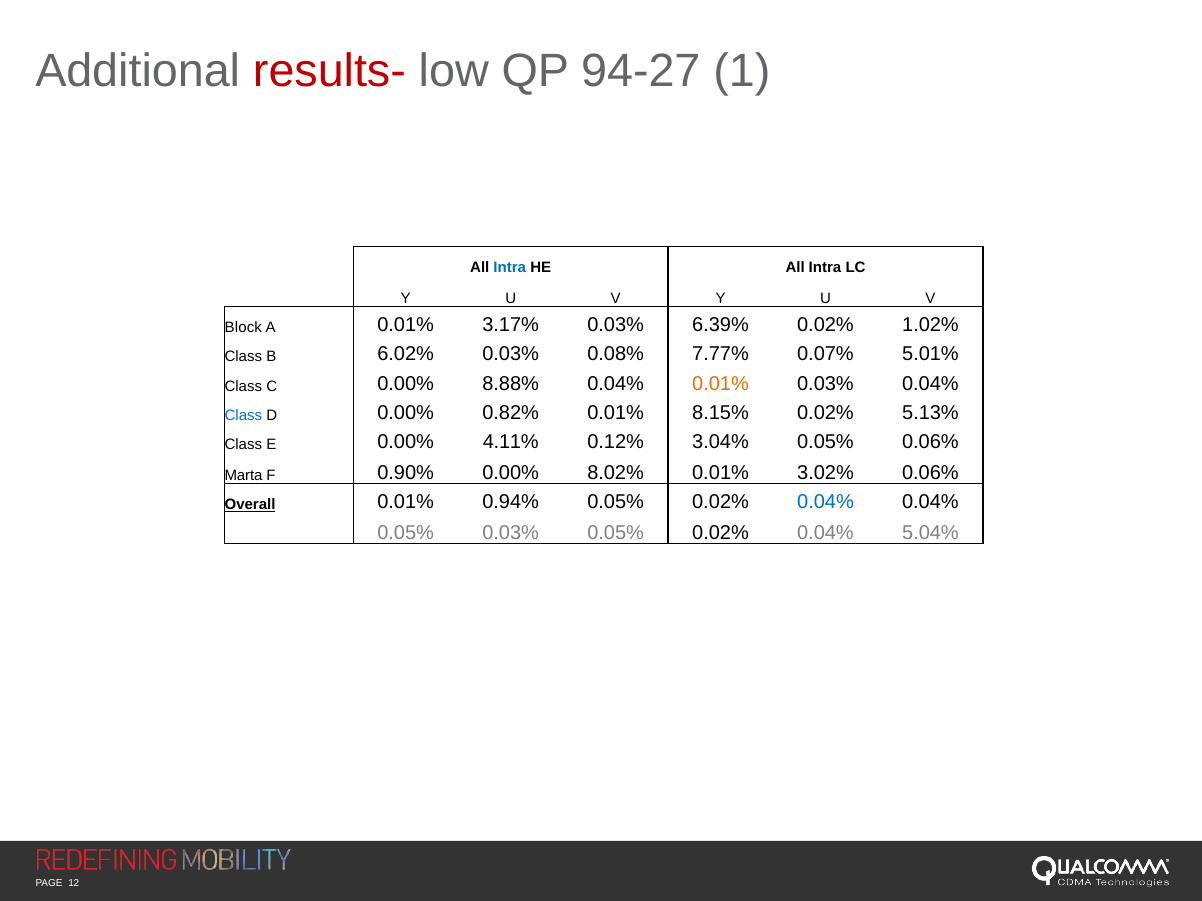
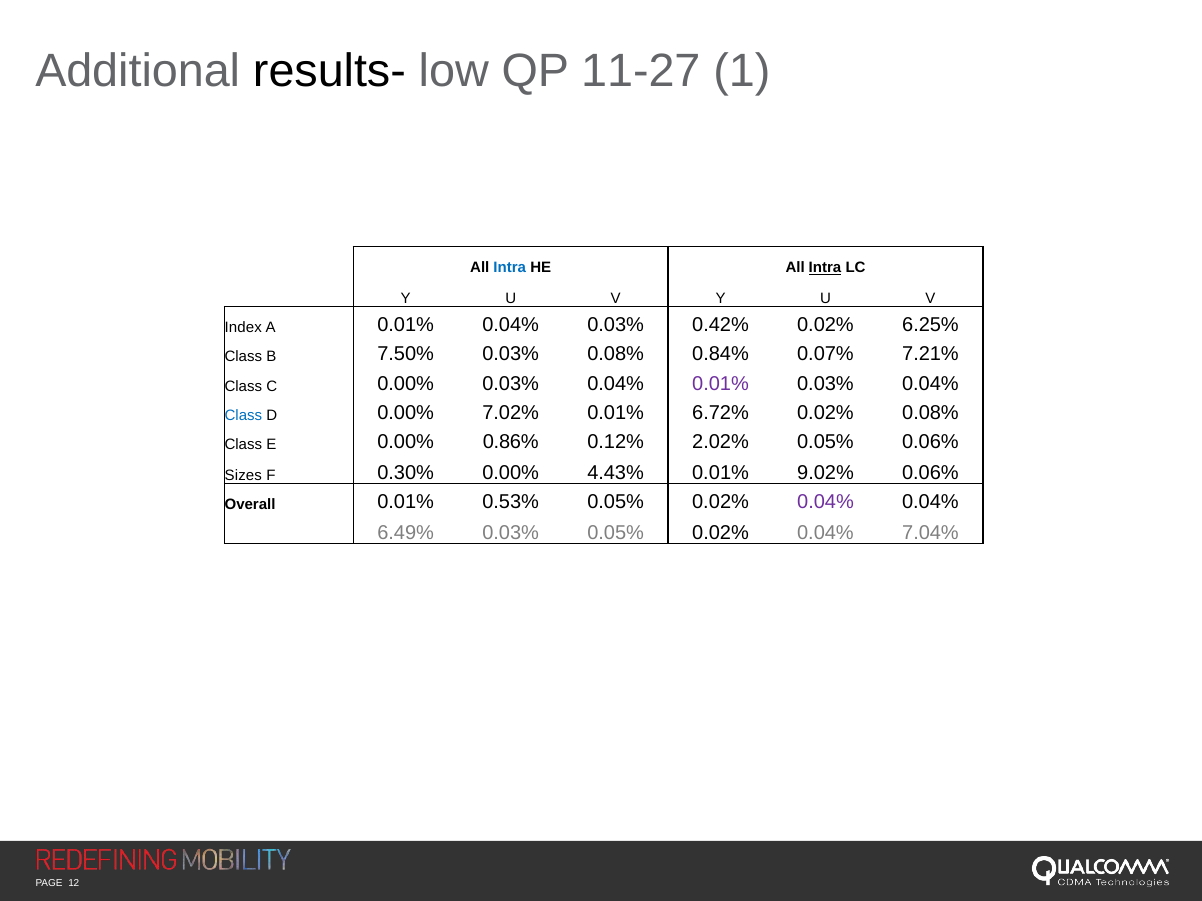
results- colour: red -> black (329, 71)
94-27: 94-27 -> 11-27 (641, 71)
Intra underline: none -> present (825, 268)
Block: Block -> Index (243, 328)
0.01% 3.17%: 3.17% -> 0.04% (511, 325)
6.39%: 6.39% -> 0.42% (721, 325)
1.02%: 1.02% -> 6.25% (930, 325)
6.02%: 6.02% -> 7.50% (406, 354)
7.77%: 7.77% -> 0.84% (721, 354)
5.01%: 5.01% -> 7.21% (930, 354)
0.00% 8.88%: 8.88% -> 0.03% (511, 384)
0.01% colour: orange -> purple (721, 384)
0.82%: 0.82% -> 7.02% (511, 413)
8.15%: 8.15% -> 6.72% (721, 413)
0.02% 5.13%: 5.13% -> 0.08% (930, 413)
4.11%: 4.11% -> 0.86% (511, 442)
3.04%: 3.04% -> 2.02% (721, 442)
Marta: Marta -> Sizes (243, 476)
0.90%: 0.90% -> 0.30% (406, 473)
8.02%: 8.02% -> 4.43% (616, 473)
3.02%: 3.02% -> 9.02% (826, 473)
Overall underline: present -> none (250, 505)
0.94%: 0.94% -> 0.53% (511, 502)
0.04% colour: blue -> purple (826, 502)
0.05%: 0.05% -> 6.49% (406, 533)
5.04%: 5.04% -> 7.04% (930, 533)
